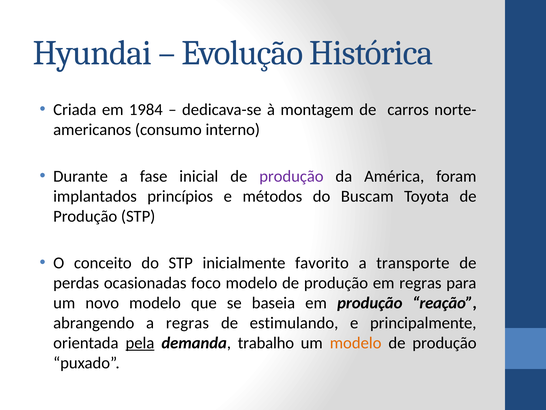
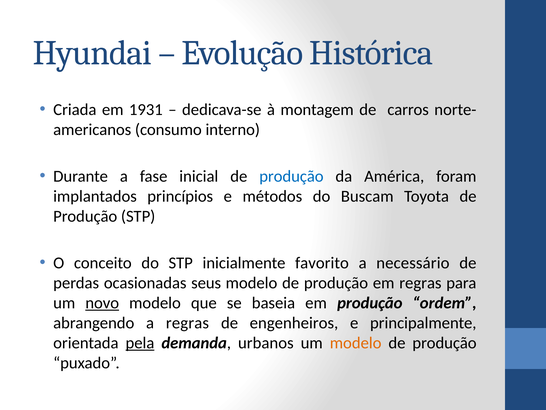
1984: 1984 -> 1931 (146, 109)
produção colour: purple -> blue (291, 176)
transporte: transporte -> necessário (413, 263)
foco: foco -> seus (206, 283)
novo underline: none -> present (102, 303)
reação: reação -> ordem (445, 303)
estimulando: estimulando -> engenheiros (294, 323)
trabalho: trabalho -> urbanos (266, 343)
